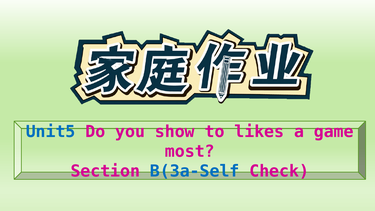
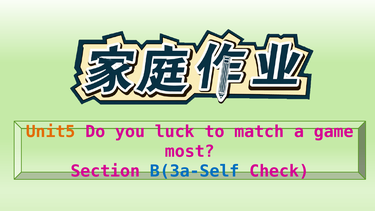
Unit5 colour: blue -> orange (51, 132)
show: show -> luck (175, 132)
likes: likes -> match (259, 132)
